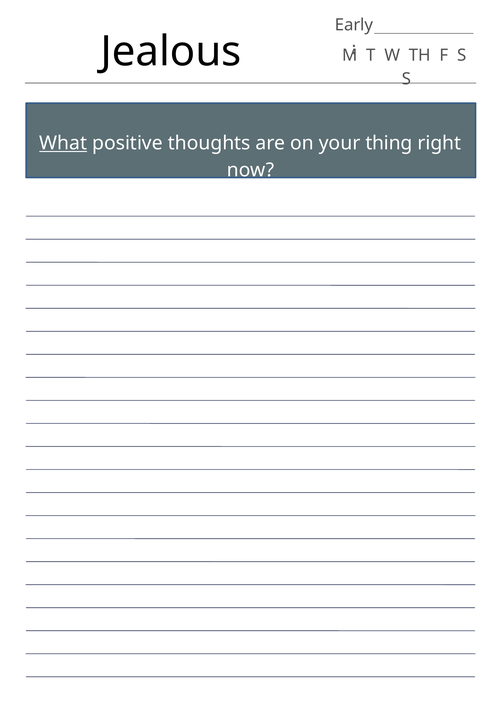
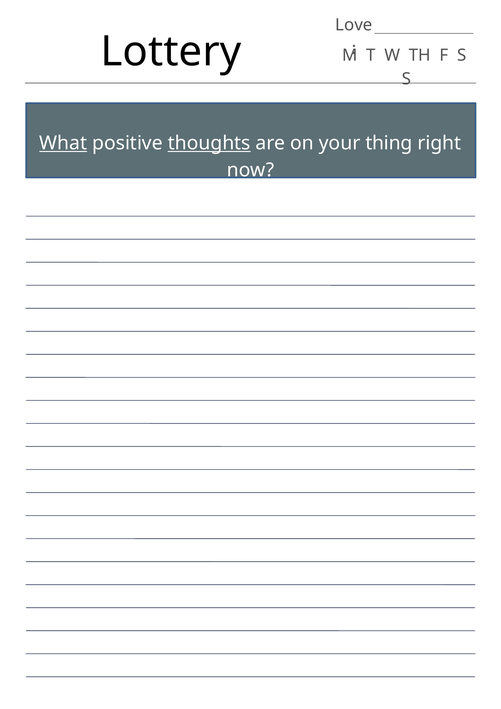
Early: Early -> Love (354, 25)
Jealous: Jealous -> Lottery (171, 52)
thoughts underline: none -> present (209, 143)
